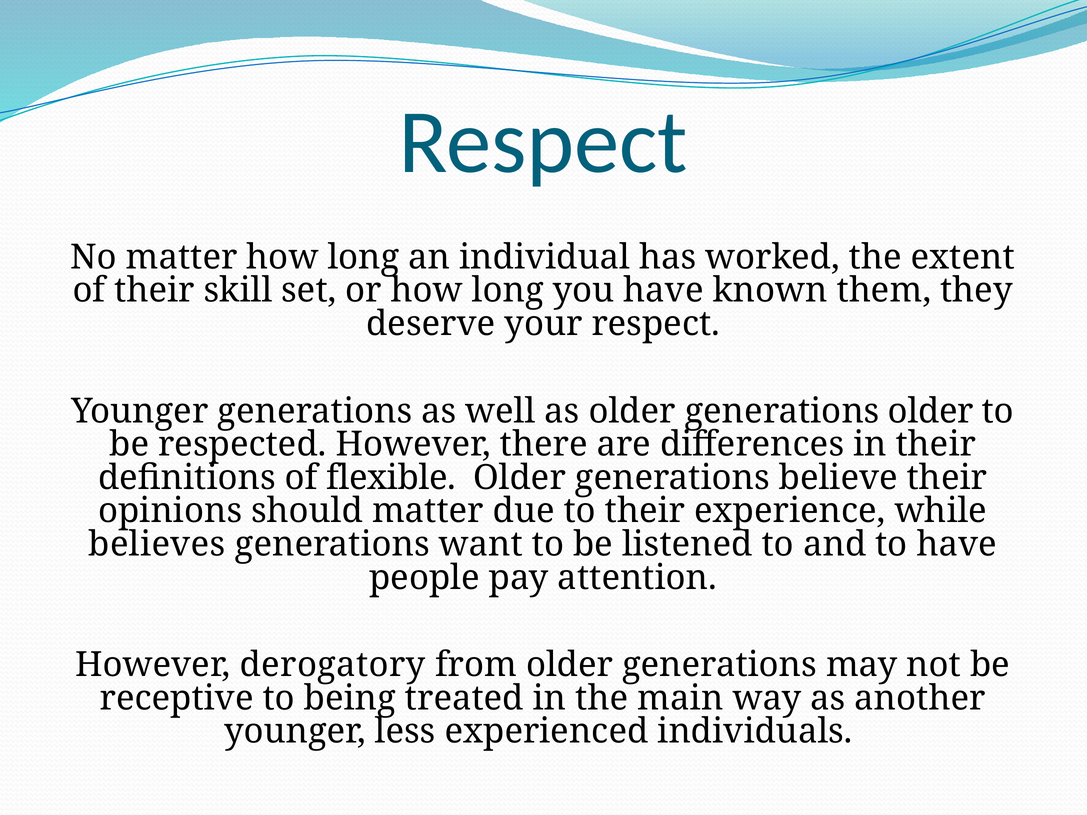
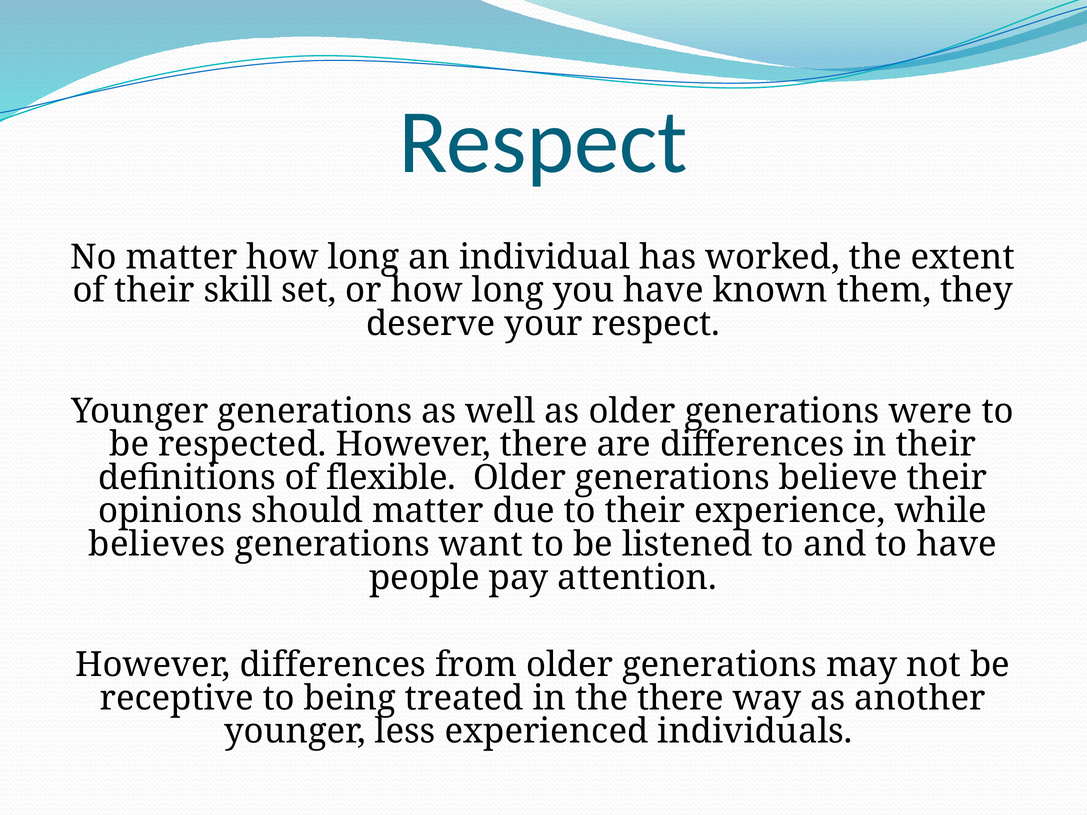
generations older: older -> were (931, 411)
However derogatory: derogatory -> differences (333, 665)
the main: main -> there (681, 698)
